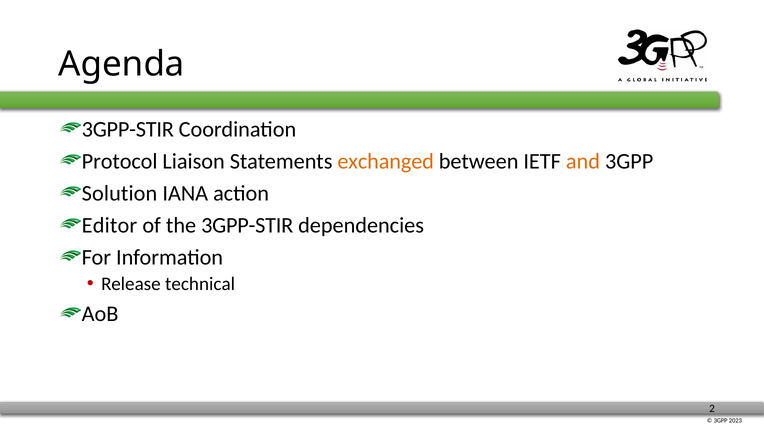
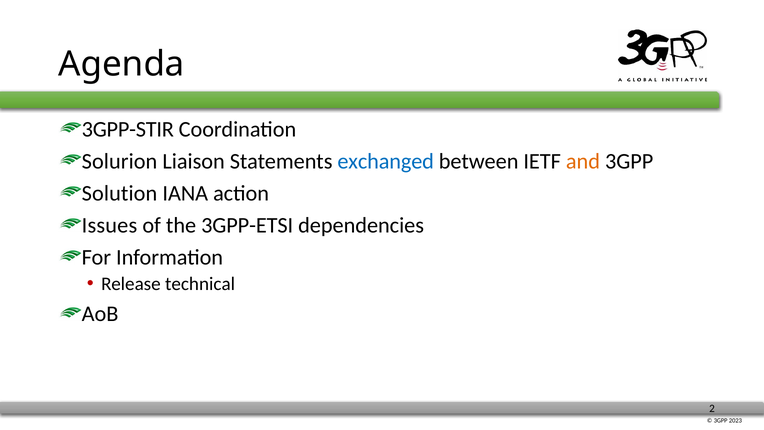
Protocol: Protocol -> Solurion (120, 161)
exchanged colour: orange -> blue (386, 161)
Editor: Editor -> Issues (109, 225)
the 3GPP-STIR: 3GPP-STIR -> 3GPP-ETSI (247, 225)
